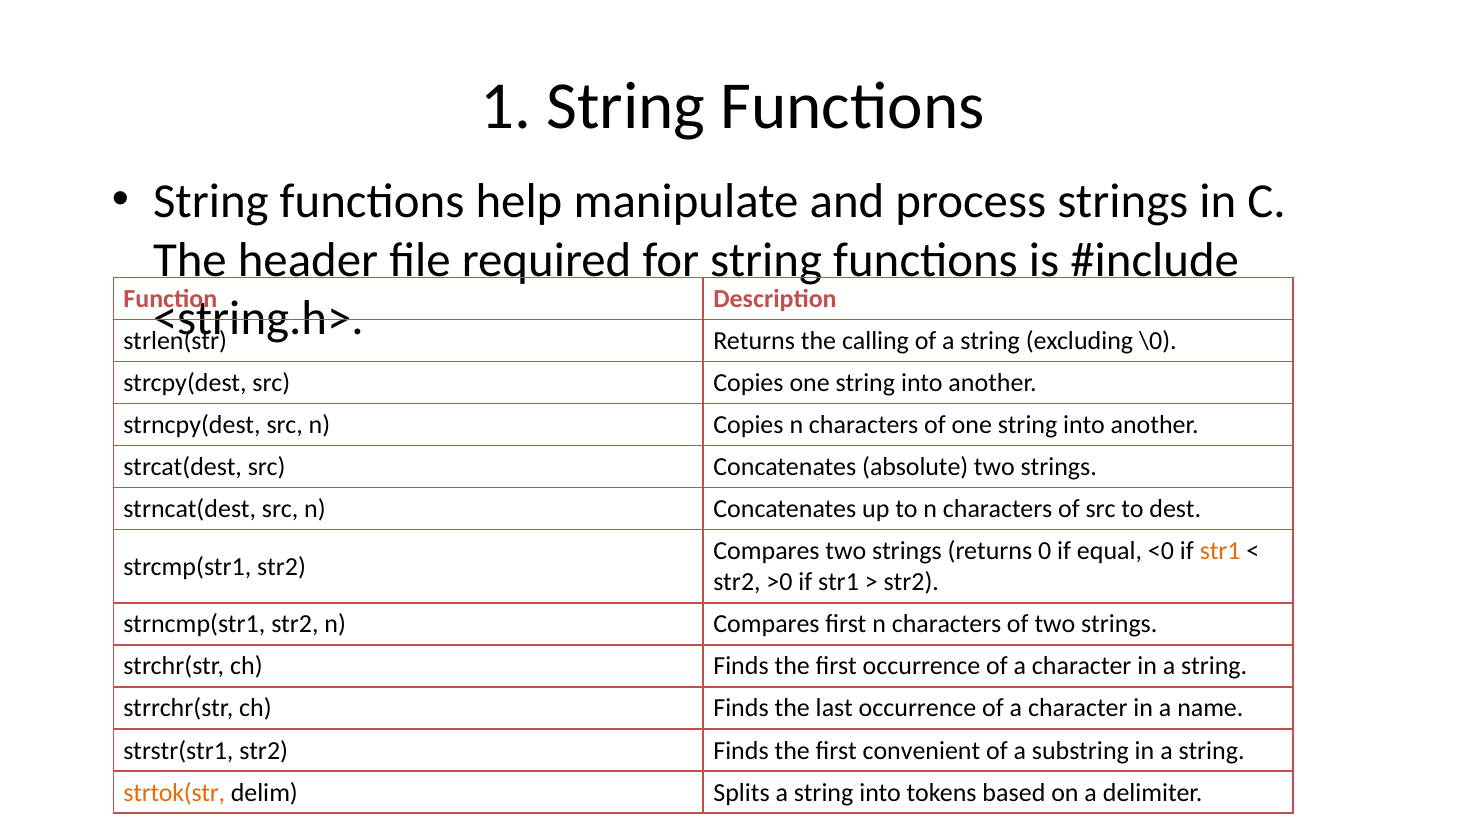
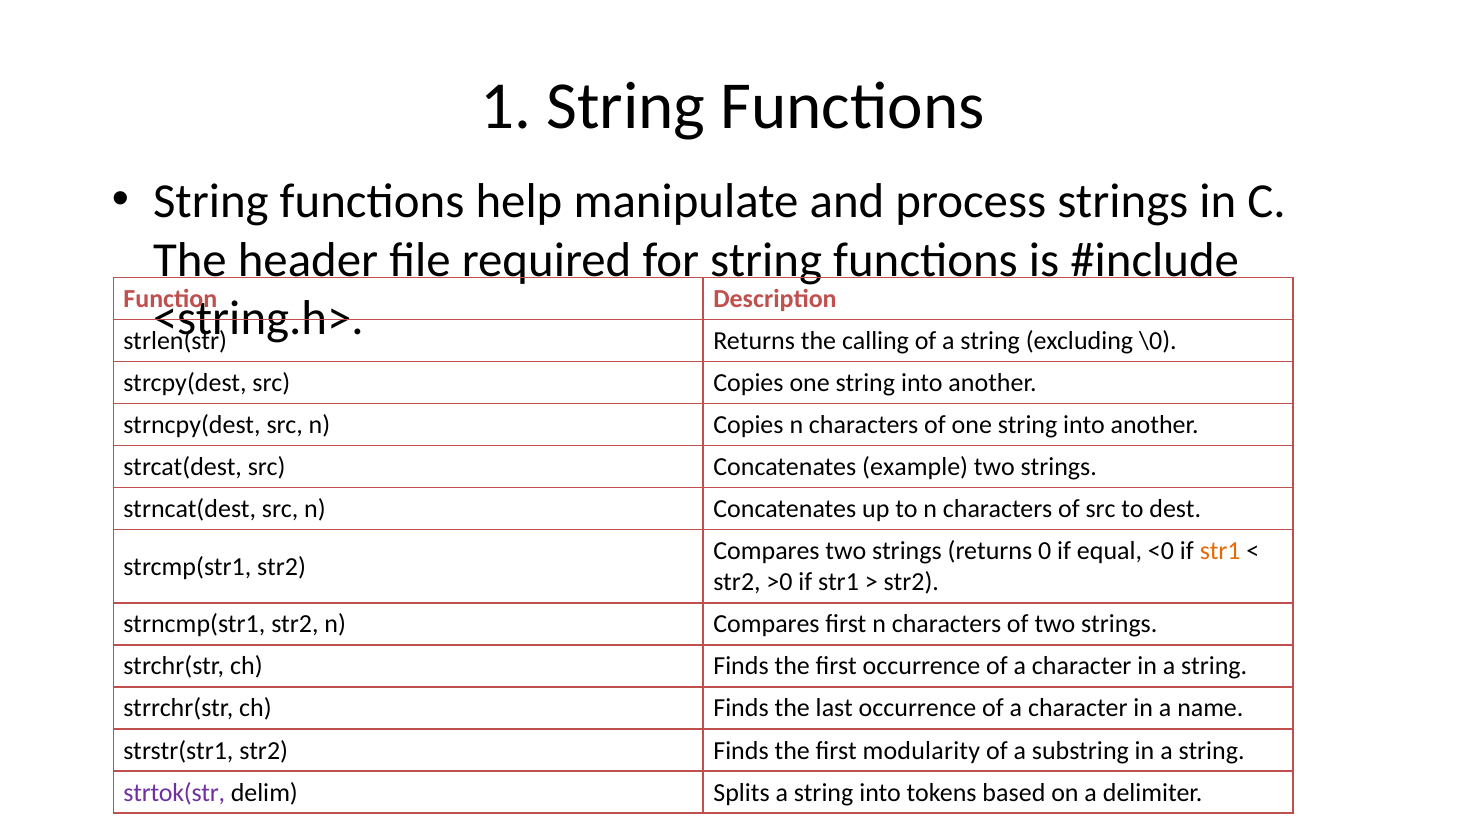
absolute: absolute -> example (915, 466)
convenient: convenient -> modularity (921, 750)
strtok(str colour: orange -> purple (174, 792)
